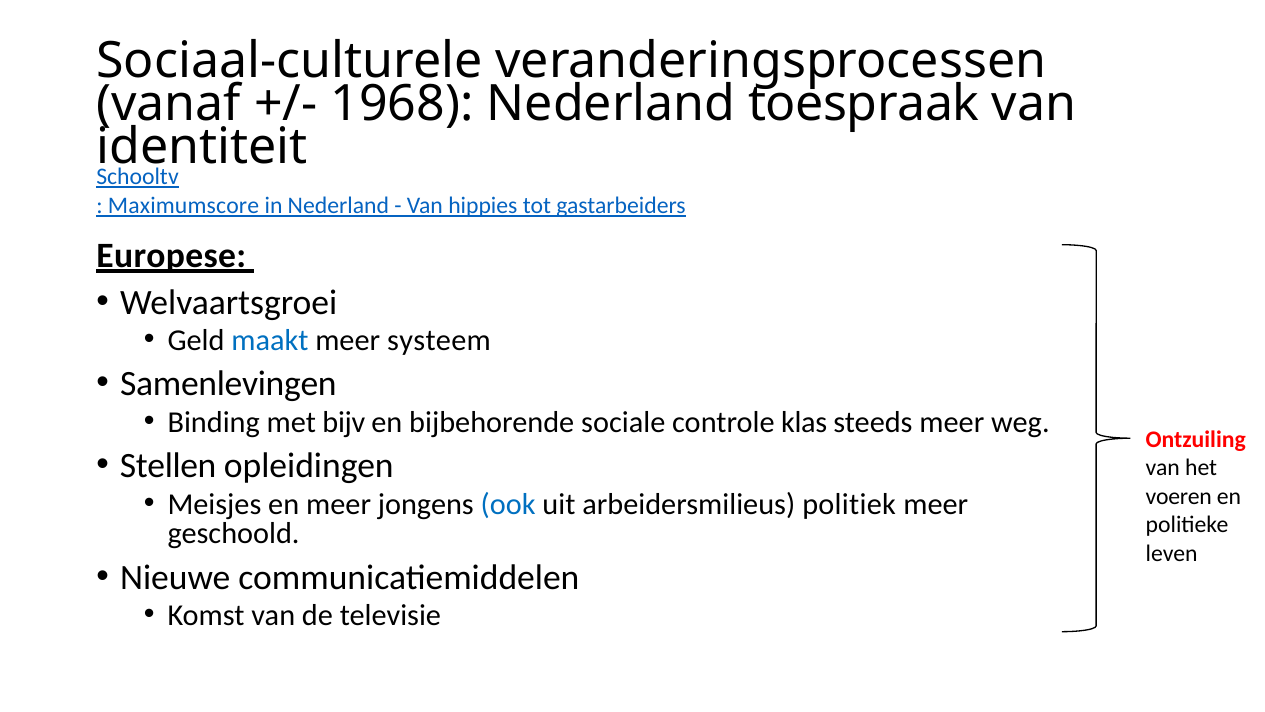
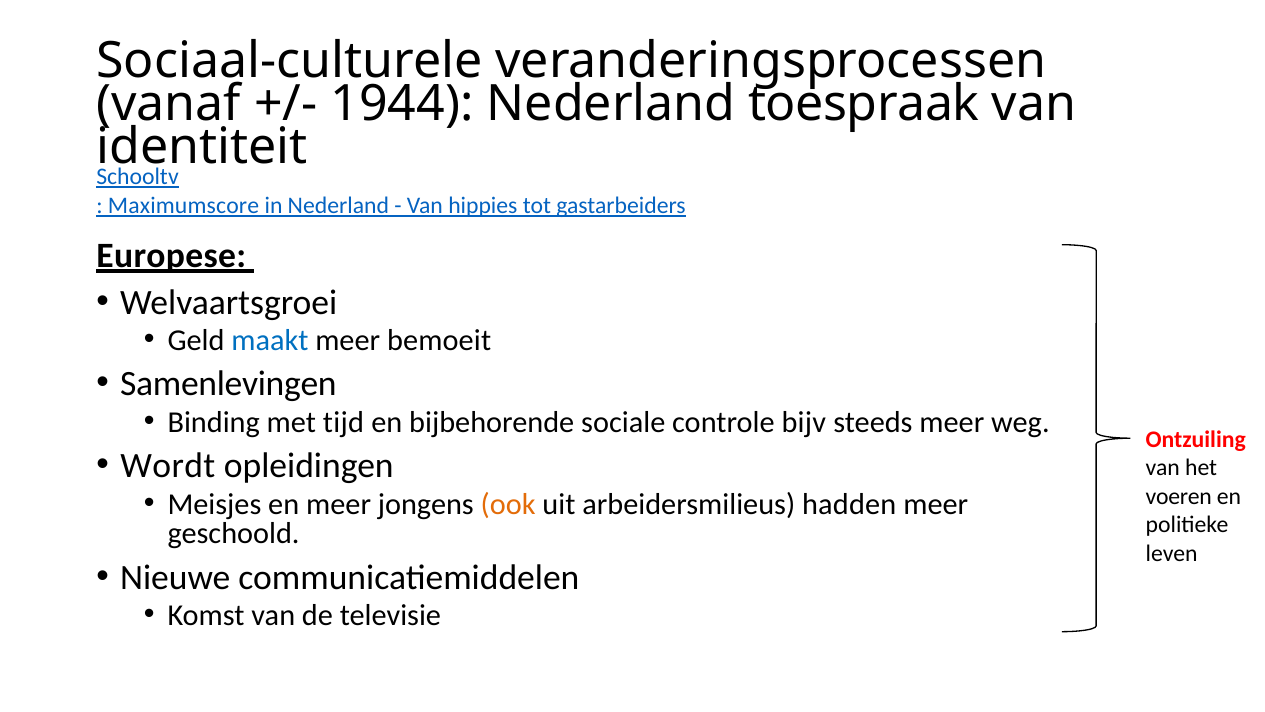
1968: 1968 -> 1944 (402, 104)
systeem: systeem -> bemoeit (439, 340)
bijv: bijv -> tijd (344, 422)
klas: klas -> bijv (804, 422)
Stellen: Stellen -> Wordt (168, 466)
ook colour: blue -> orange (508, 504)
politiek: politiek -> hadden (849, 504)
